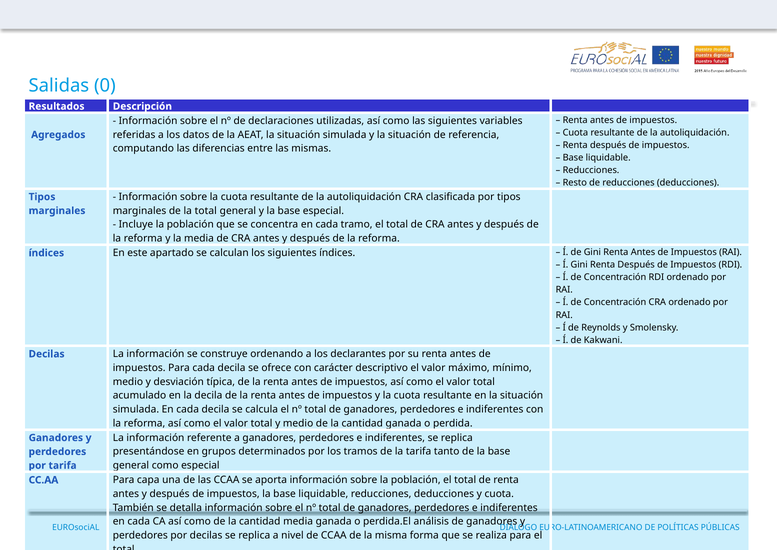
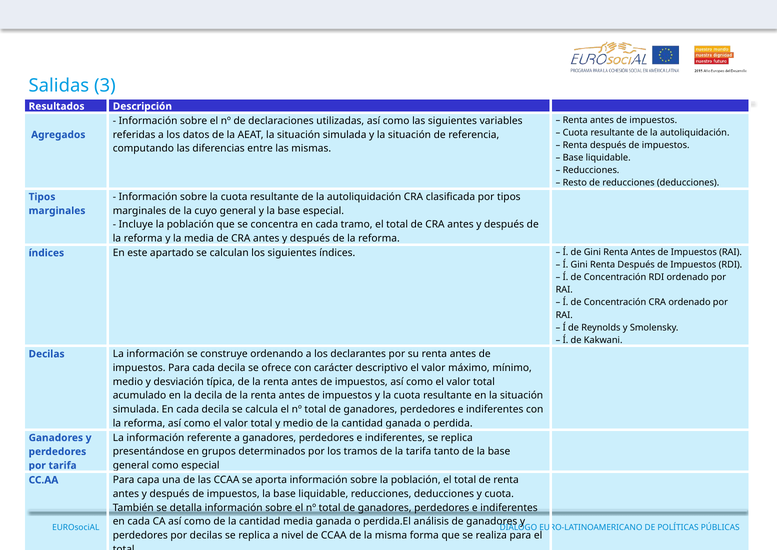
0: 0 -> 3 (105, 86)
la total: total -> cuyo (206, 211)
